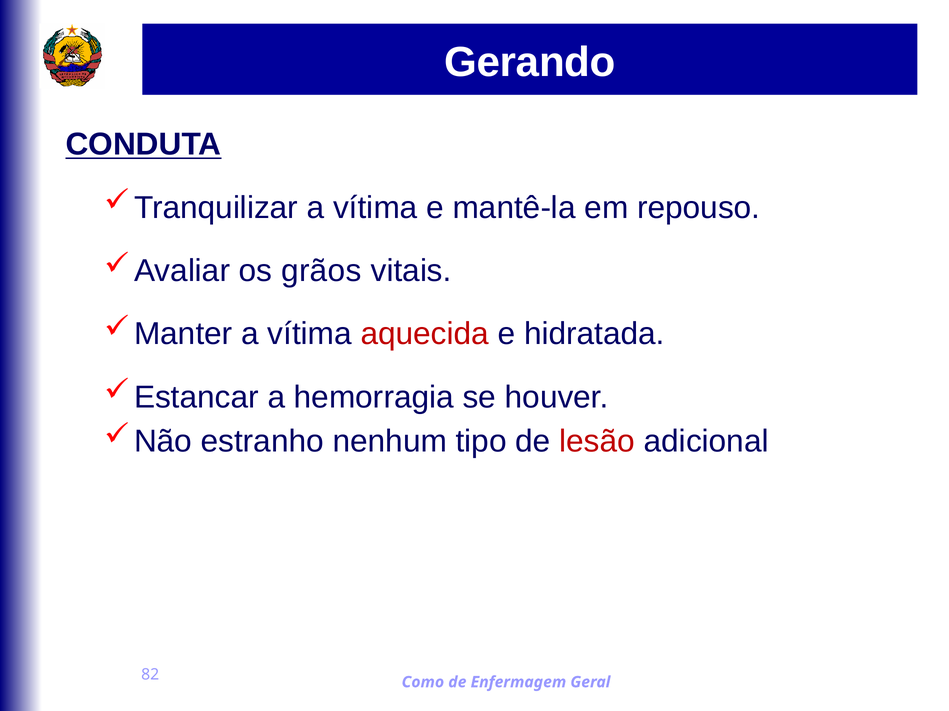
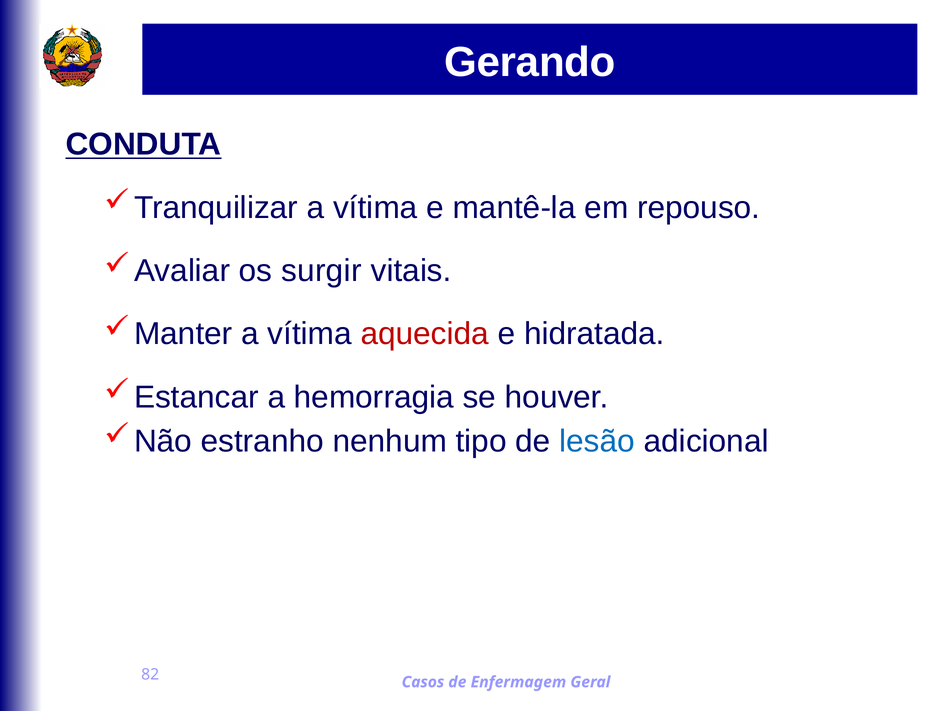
grãos: grãos -> surgir (321, 271)
lesão colour: red -> blue (597, 442)
Como: Como -> Casos (423, 683)
